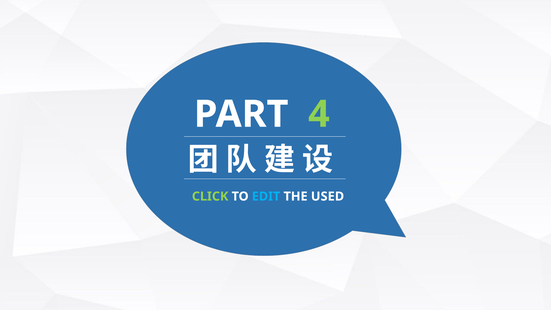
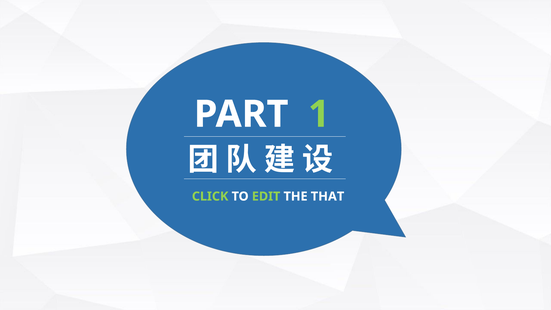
4: 4 -> 1 (319, 114)
EDIT colour: light blue -> light green (266, 196)
USED: USED -> THAT (328, 196)
